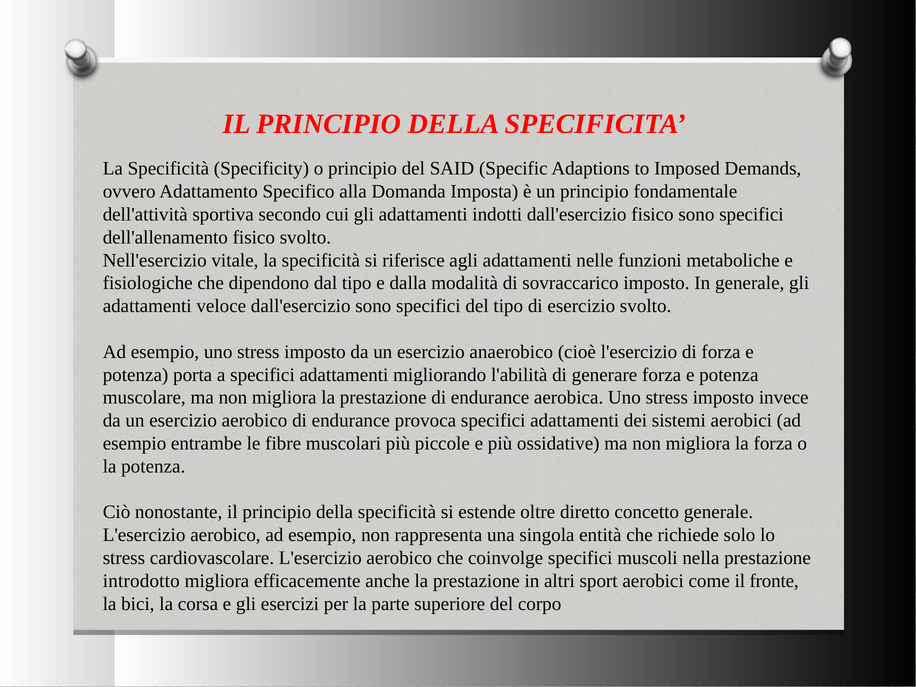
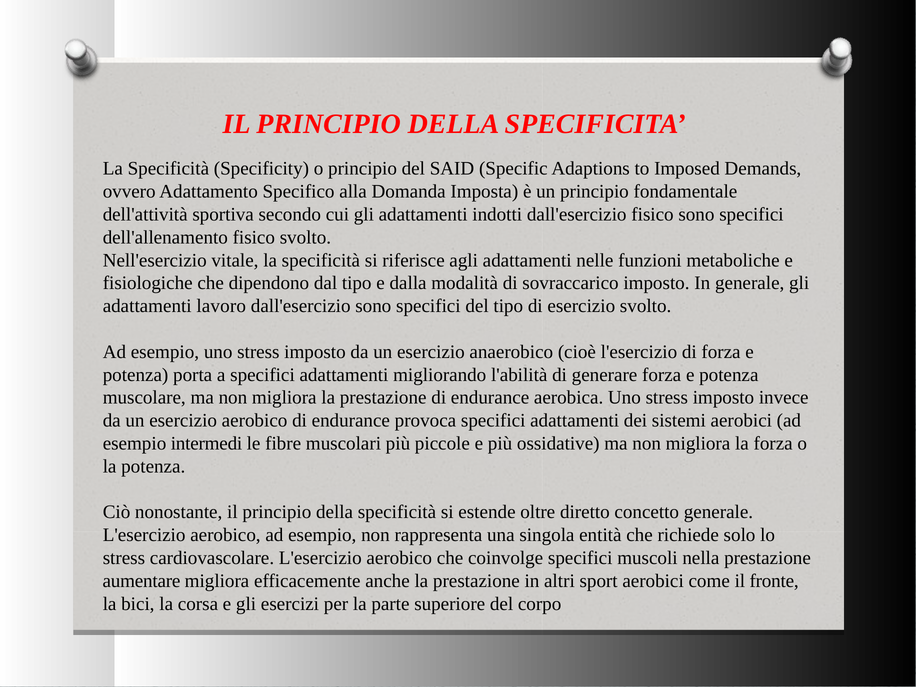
veloce: veloce -> lavoro (221, 306)
entrambe: entrambe -> intermedi (207, 443)
introdotto: introdotto -> aumentare (141, 581)
